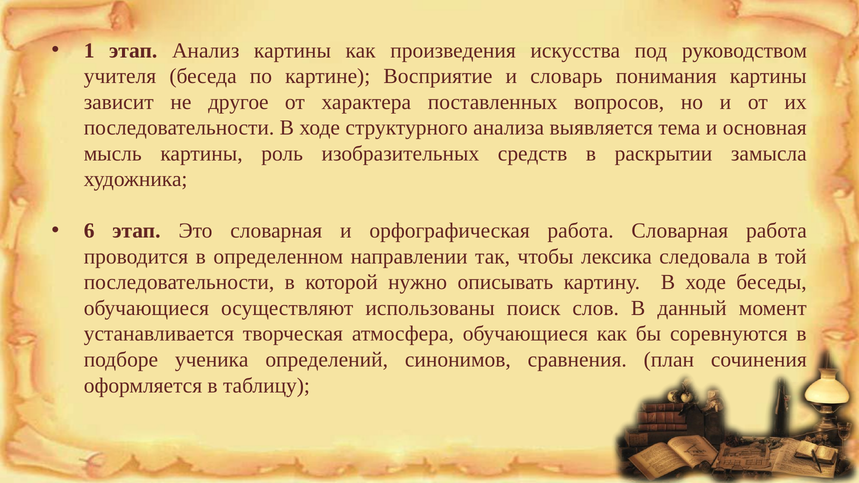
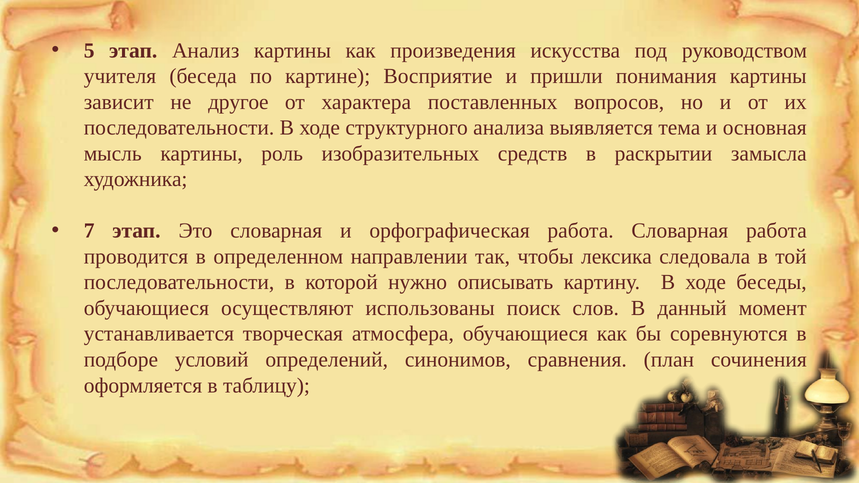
1: 1 -> 5 (89, 51)
словарь: словарь -> пришли (566, 76)
6: 6 -> 7 (89, 231)
ученика: ученика -> условий (212, 360)
